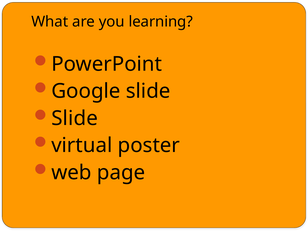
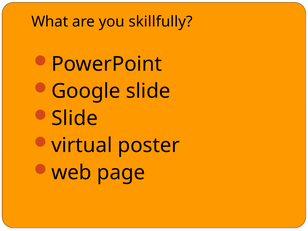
learning: learning -> skillfully (161, 22)
